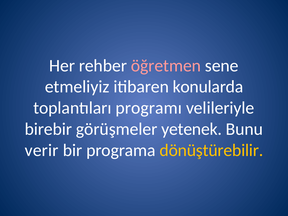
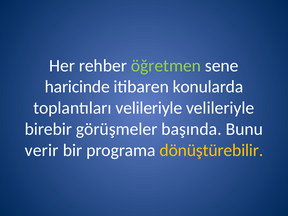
öğretmen colour: pink -> light green (166, 66)
etmeliyiz: etmeliyiz -> haricinde (77, 87)
toplantıları programı: programı -> velileriyle (149, 108)
yetenek: yetenek -> başında (192, 129)
